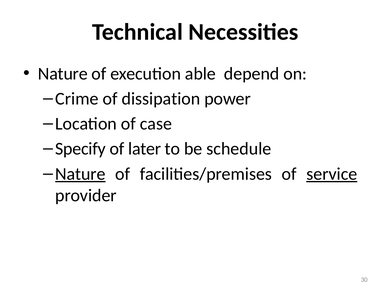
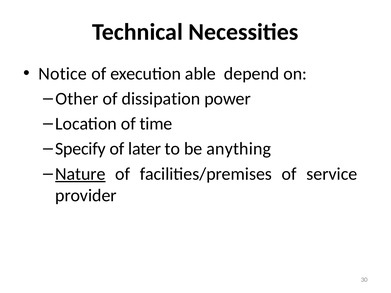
Nature: Nature -> Notice (63, 74)
Crime: Crime -> Other (77, 99)
case: case -> time (156, 124)
schedule: schedule -> anything (239, 149)
service underline: present -> none (332, 174)
